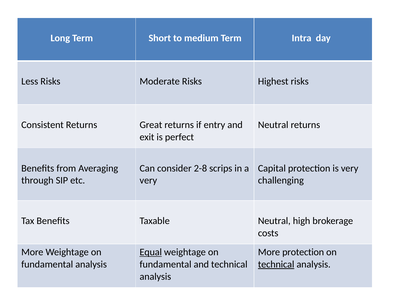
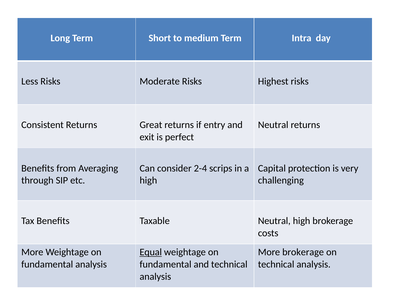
2-8: 2-8 -> 2-4 (200, 168)
very: very -> high (148, 181)
More protection: protection -> brokerage (303, 252)
technical underline: present -> none (276, 265)
